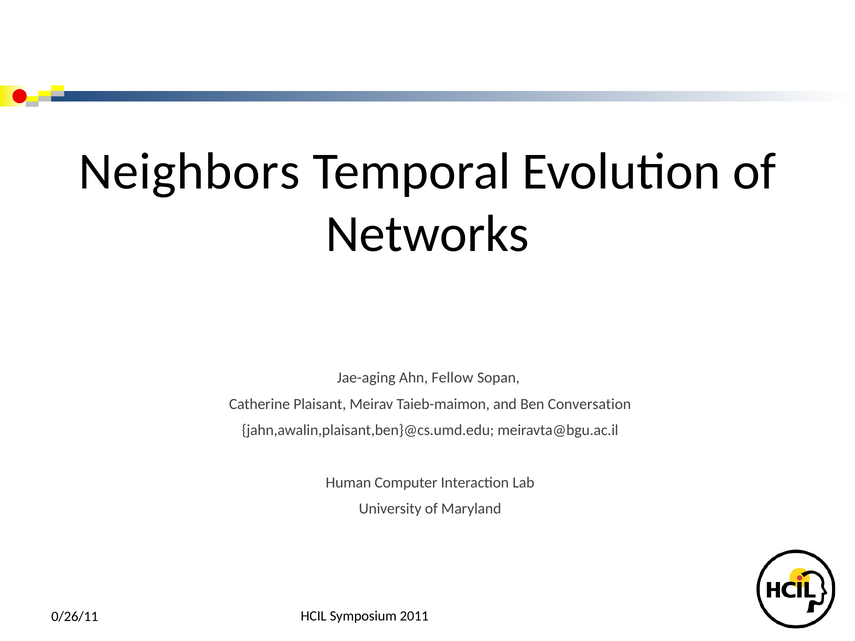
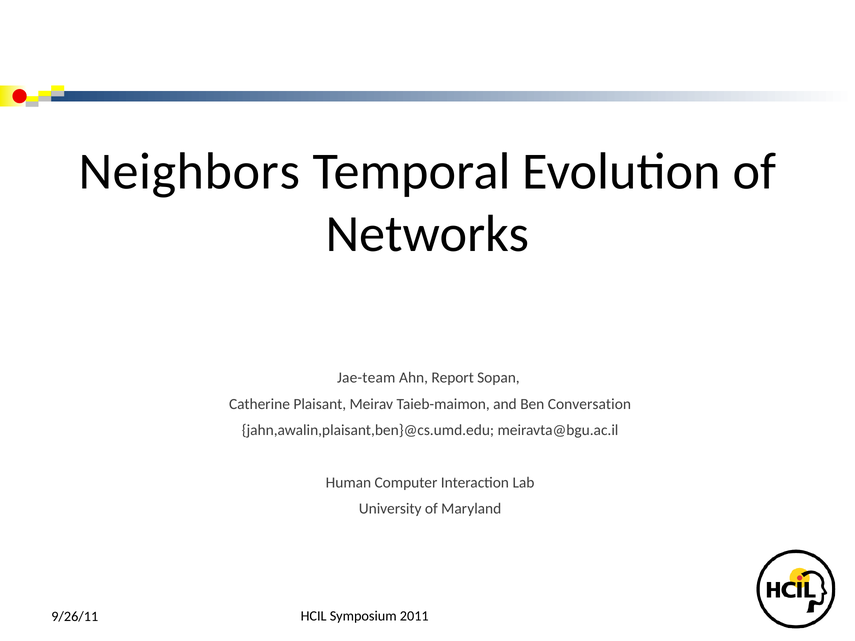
Jae-aging: Jae-aging -> Jae-team (366, 378)
Fellow: Fellow -> Report (453, 378)
0/26/11: 0/26/11 -> 9/26/11 (75, 617)
